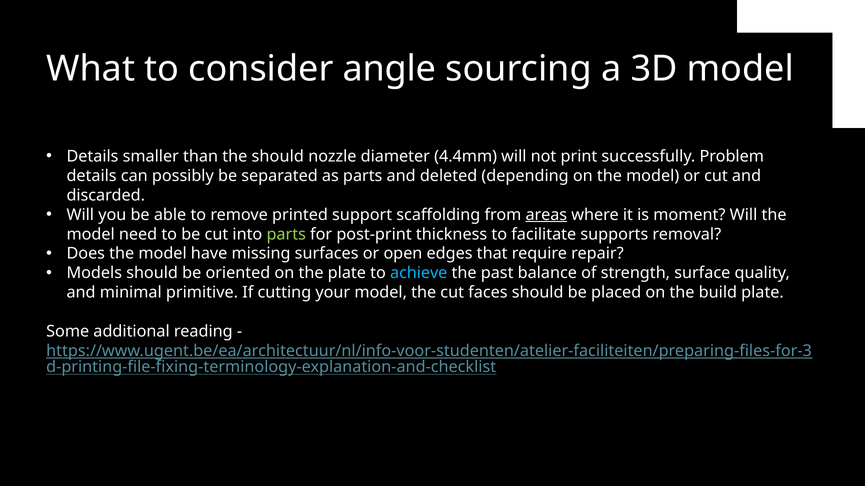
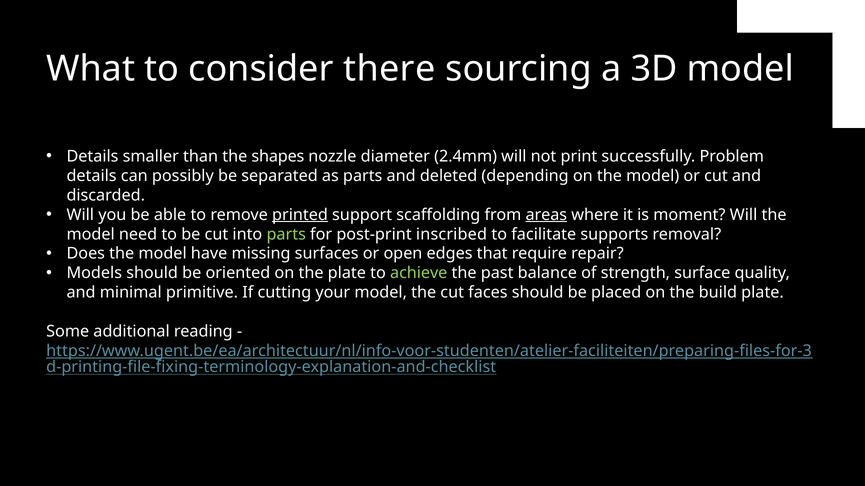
angle: angle -> there (389, 69)
the should: should -> shapes (278, 157)
4.4mm: 4.4mm -> 2.4mm (466, 157)
printed underline: none -> present (300, 215)
thickness: thickness -> inscribed (451, 234)
achieve colour: light blue -> light green (419, 273)
